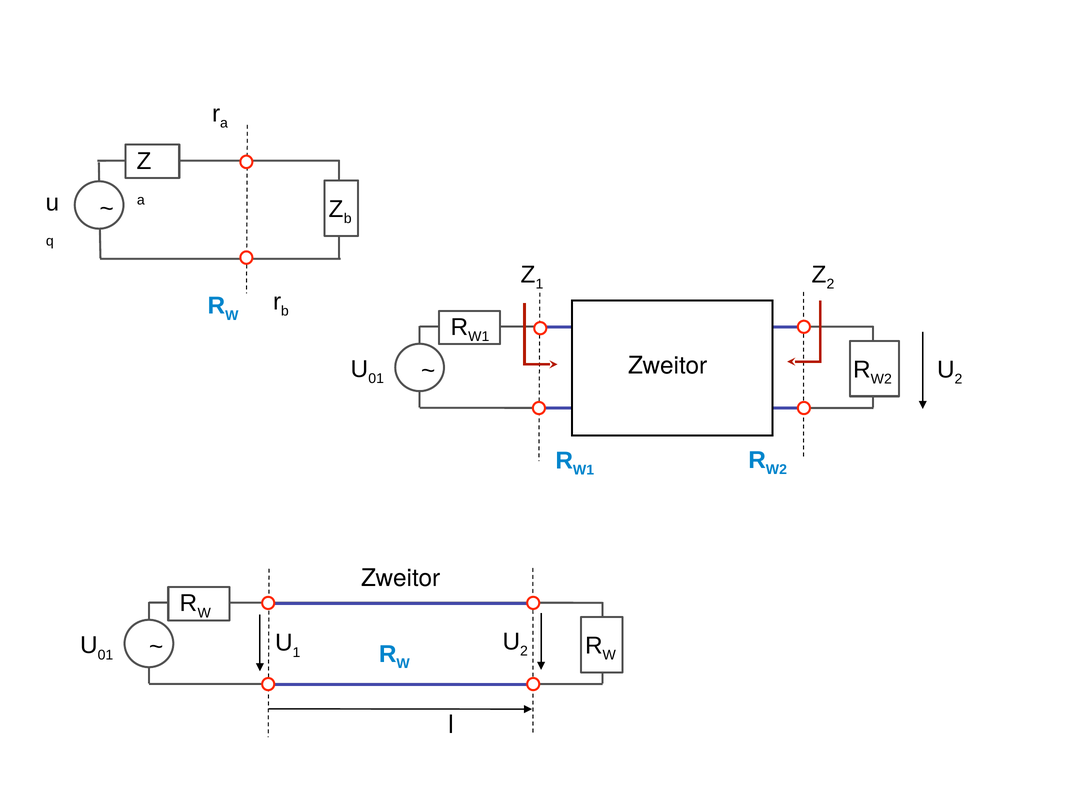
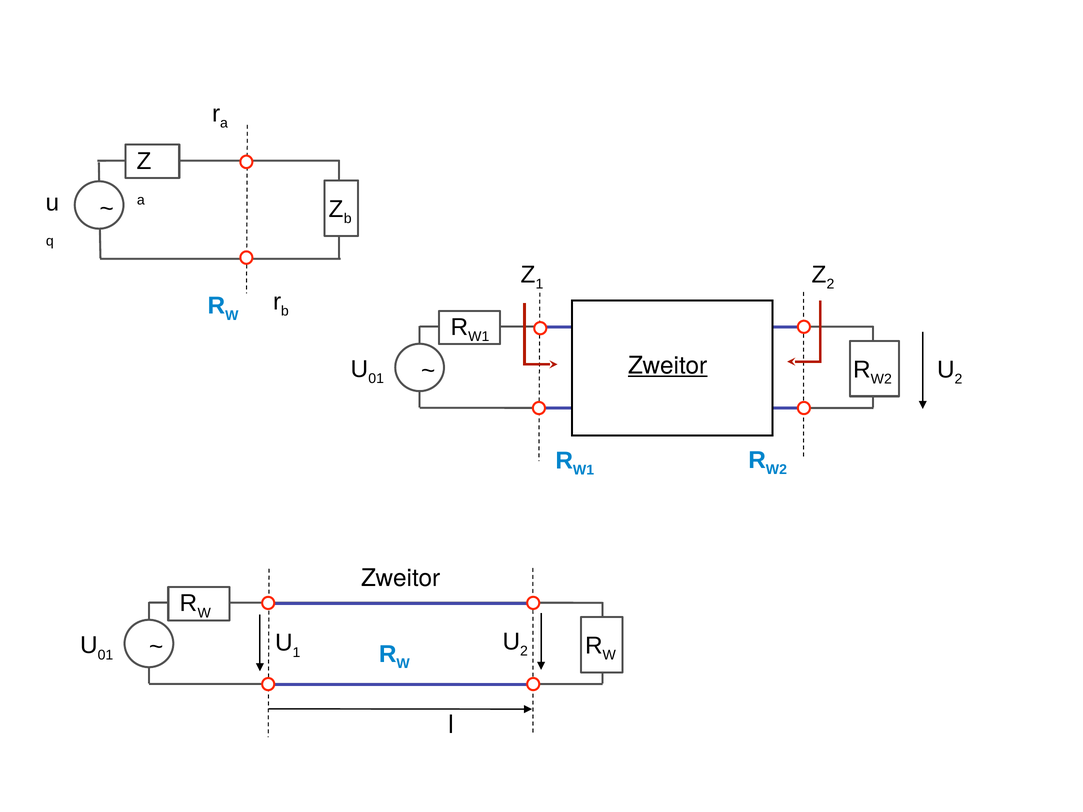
Zweitor underline: none -> present (668, 366)
